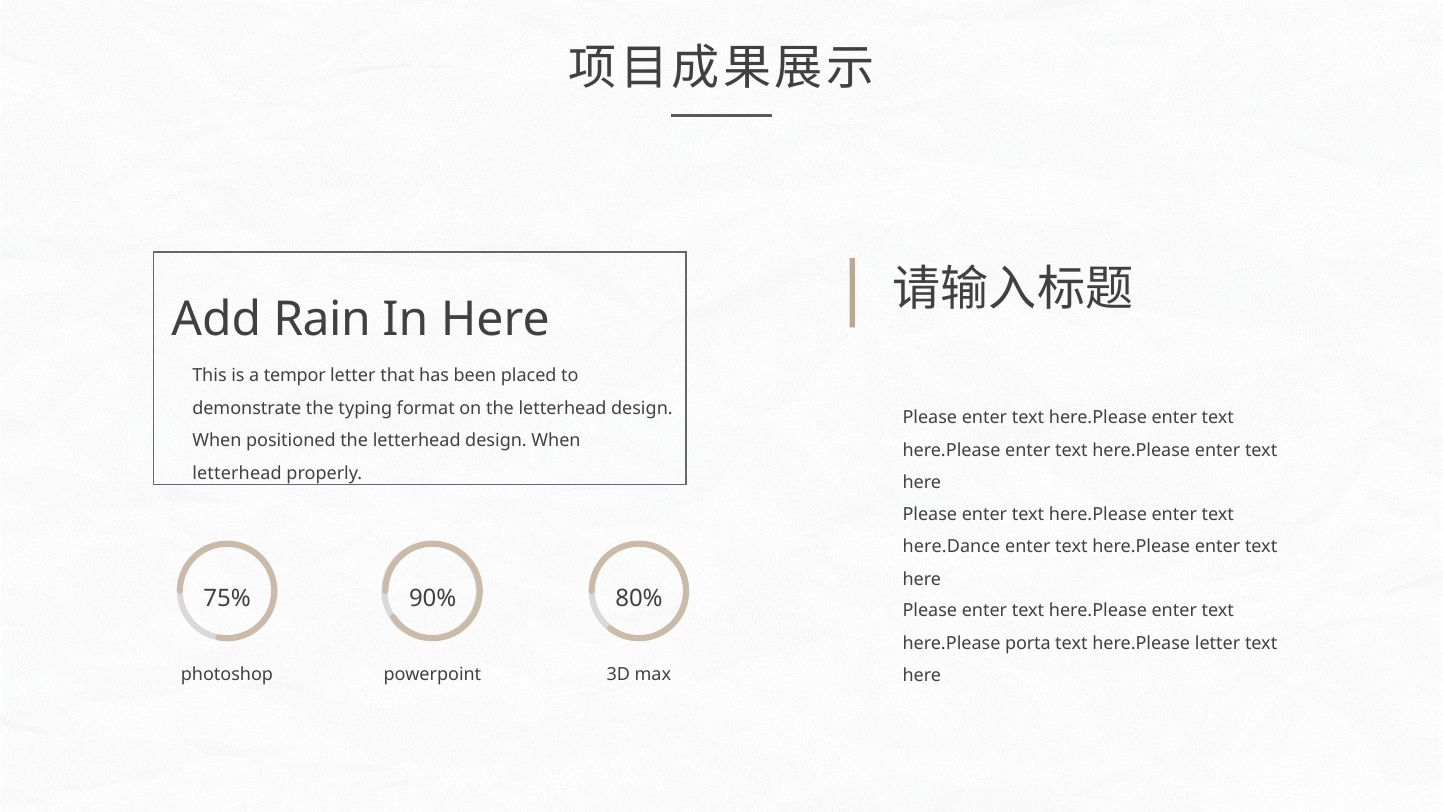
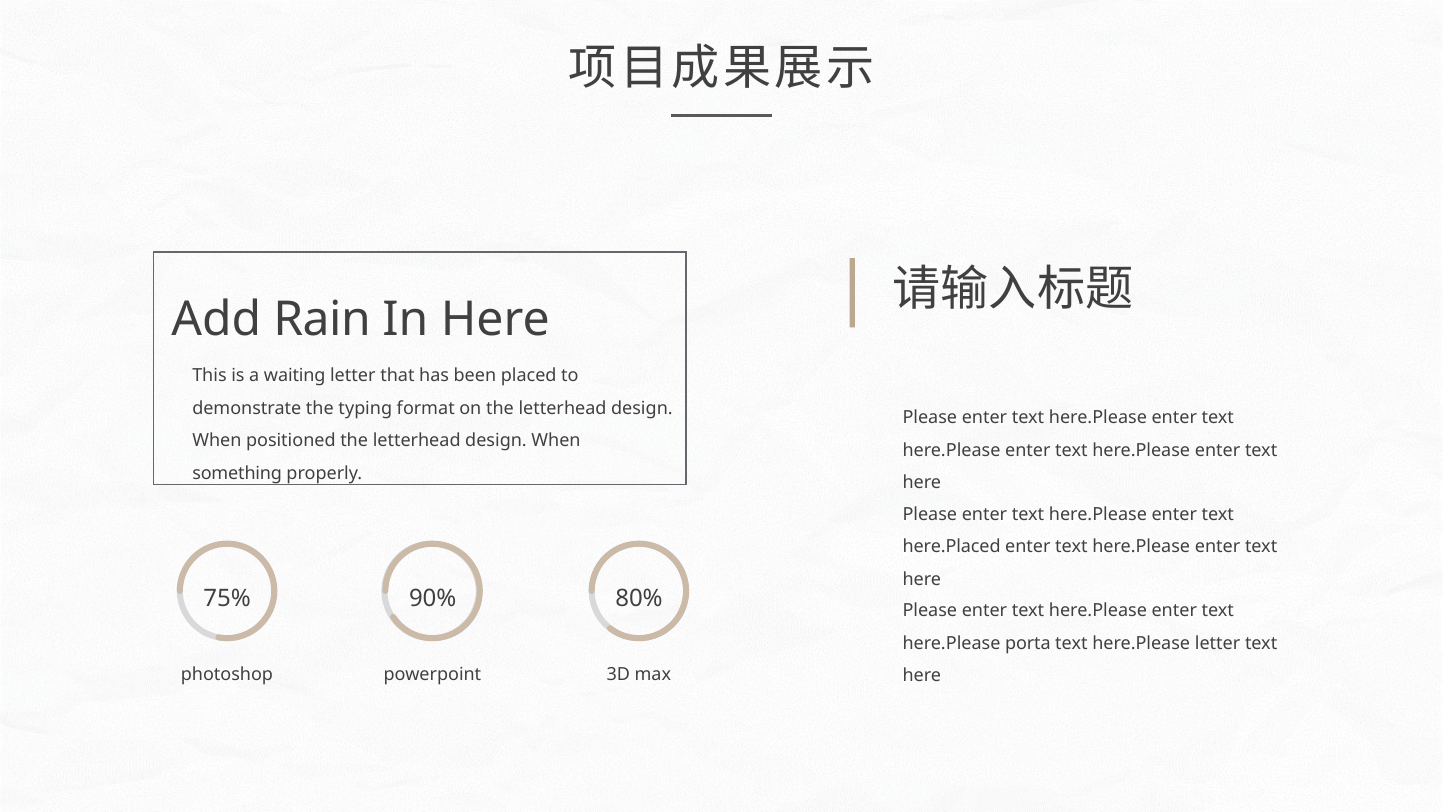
tempor: tempor -> waiting (295, 376)
letterhead: letterhead -> something (237, 473)
here.Dance: here.Dance -> here.Placed (952, 547)
